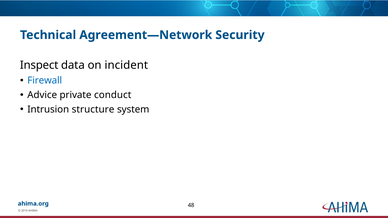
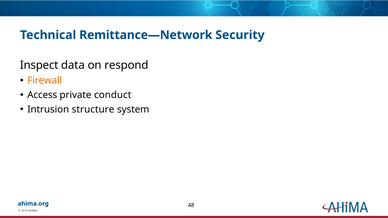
Agreement—Network: Agreement—Network -> Remittance—Network (146, 35)
incident: incident -> respond (126, 65)
Firewall colour: blue -> orange (45, 81)
Advice: Advice -> Access (42, 95)
